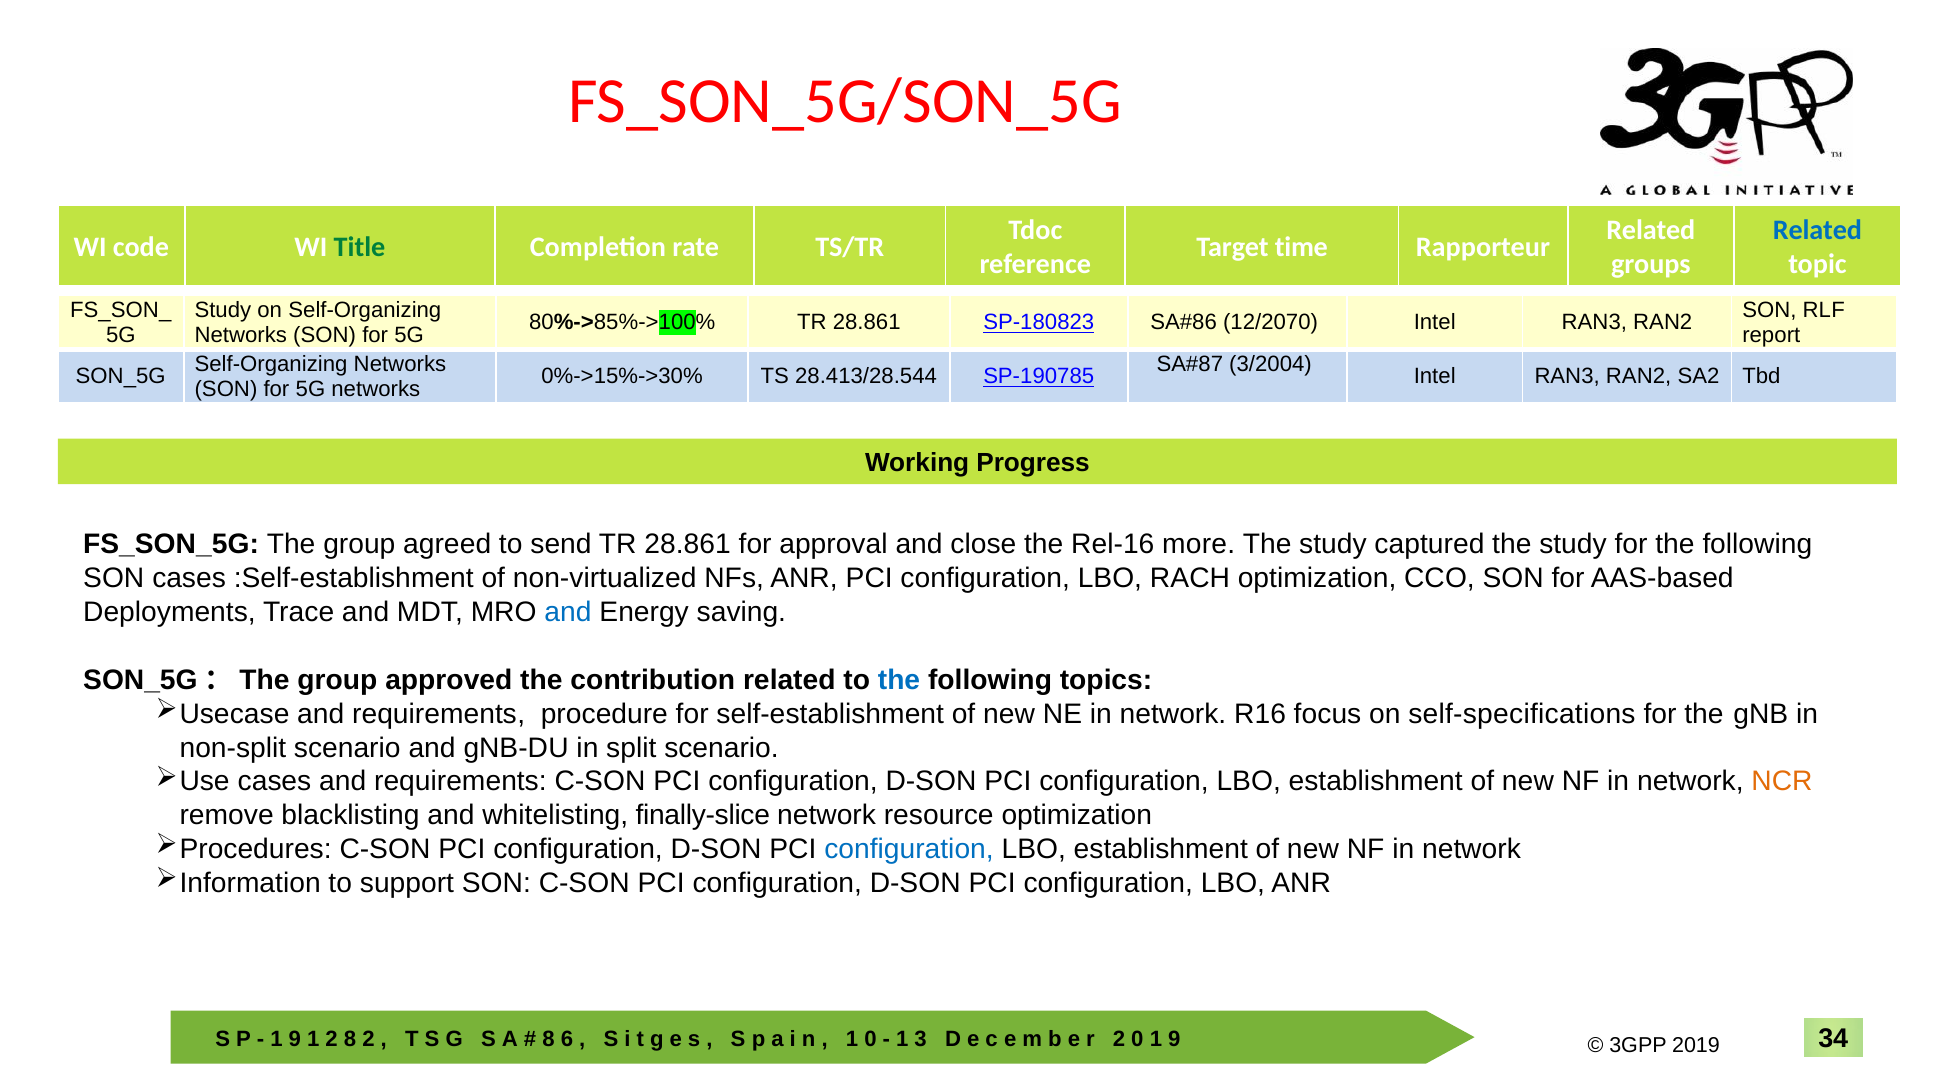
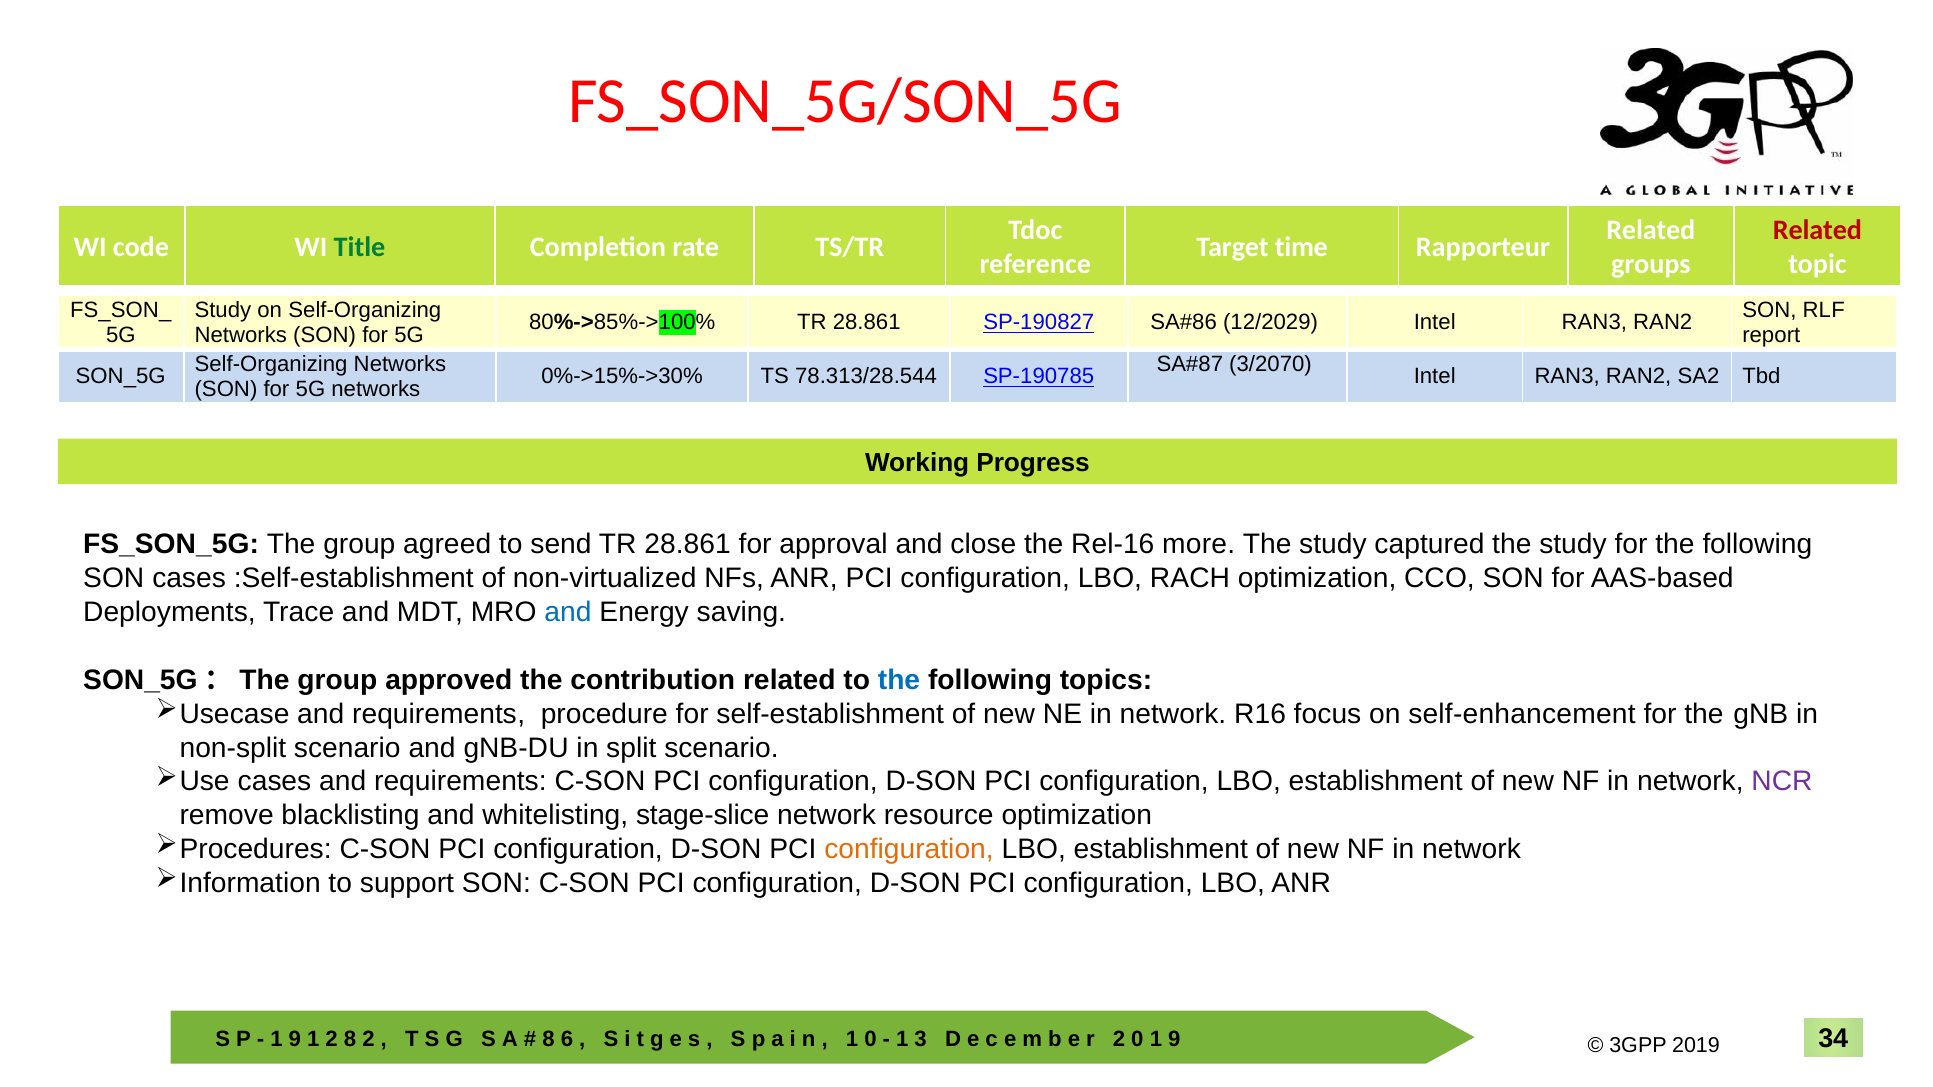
Related colour: blue -> red (1817, 230)
SP-180823: SP-180823 -> SP-190827 (1039, 323)
12/2070: 12/2070 -> 12/2029 (1271, 323)
3/2004: 3/2004 -> 3/2070 (1271, 364)
28.413/28.544: 28.413/28.544 -> 78.313/28.544 (866, 377)
self-specifications: self-specifications -> self-enhancement (1522, 714)
NCR colour: orange -> purple (1782, 782)
finally-slice: finally-slice -> stage-slice (703, 816)
configuration colour: blue -> orange (909, 849)
